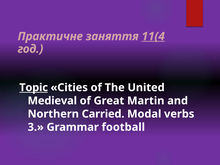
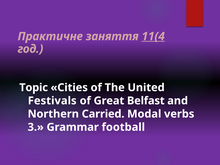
Topic underline: present -> none (34, 88)
Medieval: Medieval -> Festivals (52, 101)
Martin: Martin -> Belfast (146, 101)
